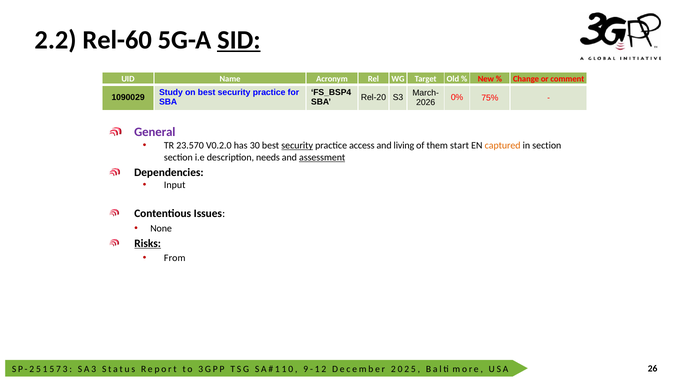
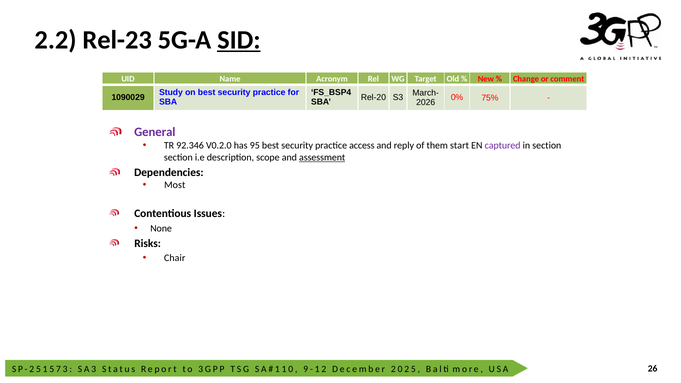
Rel-60: Rel-60 -> Rel-23 (117, 40)
23.570: 23.570 -> 92.346 (190, 146)
30: 30 -> 95 (255, 146)
security underline: present -> none (297, 146)
living: living -> reply (404, 146)
captured colour: orange -> purple (503, 146)
needs: needs -> scope (268, 157)
Input: Input -> Most (175, 185)
Risks underline: present -> none (148, 243)
From: From -> Chair (175, 258)
